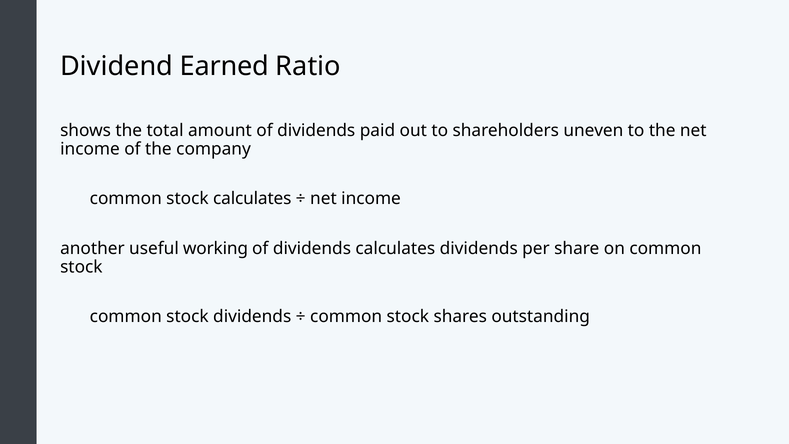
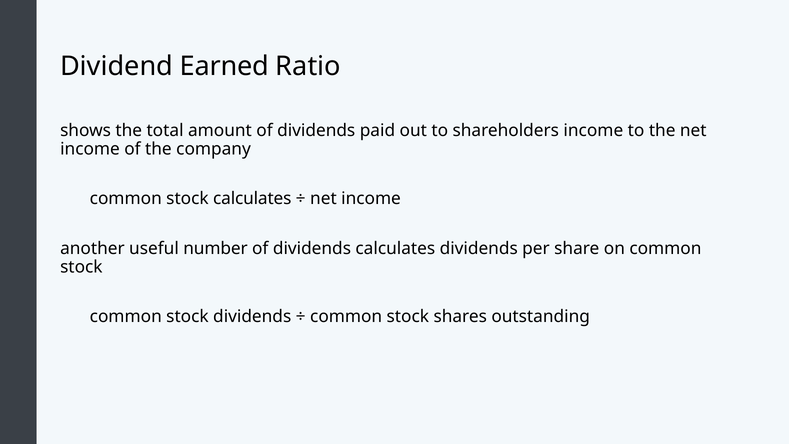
shareholders uneven: uneven -> income (593, 130)
working: working -> number (215, 248)
